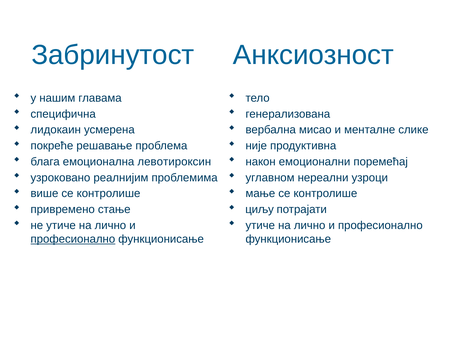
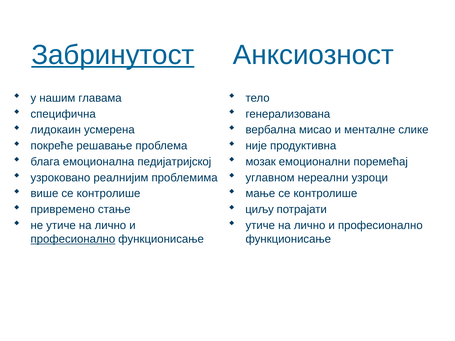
Забринутост underline: none -> present (113, 55)
левотироксин: левотироксин -> педијатријској (174, 162)
након: након -> мозак (261, 162)
